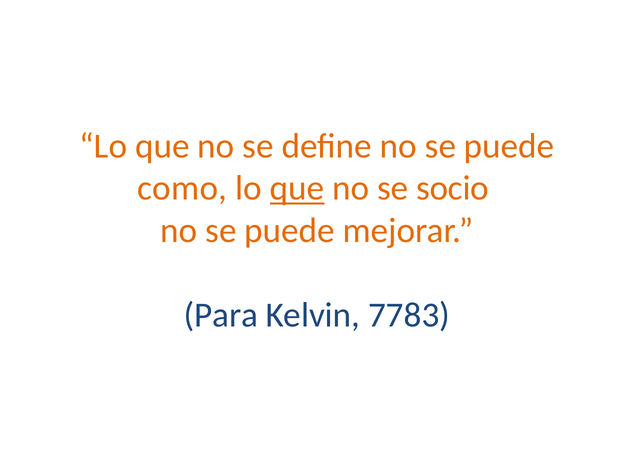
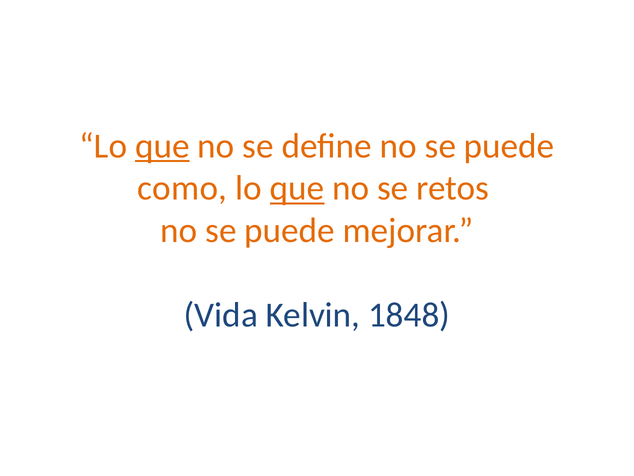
que underline: none -> present (162, 146)
socio: socio -> retos (453, 188)
Para: Para -> Vida (221, 315)
7783: 7783 -> 1848 (409, 315)
